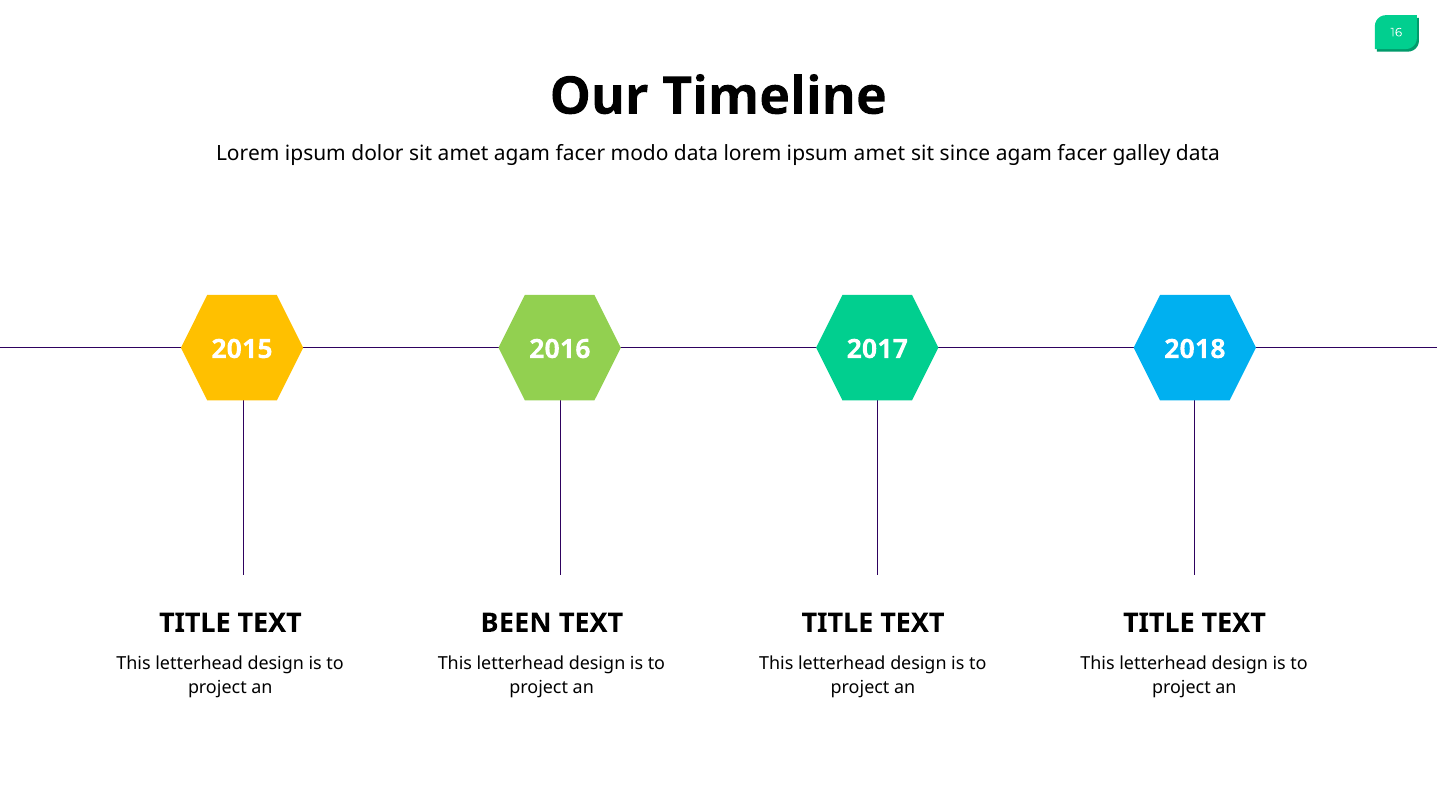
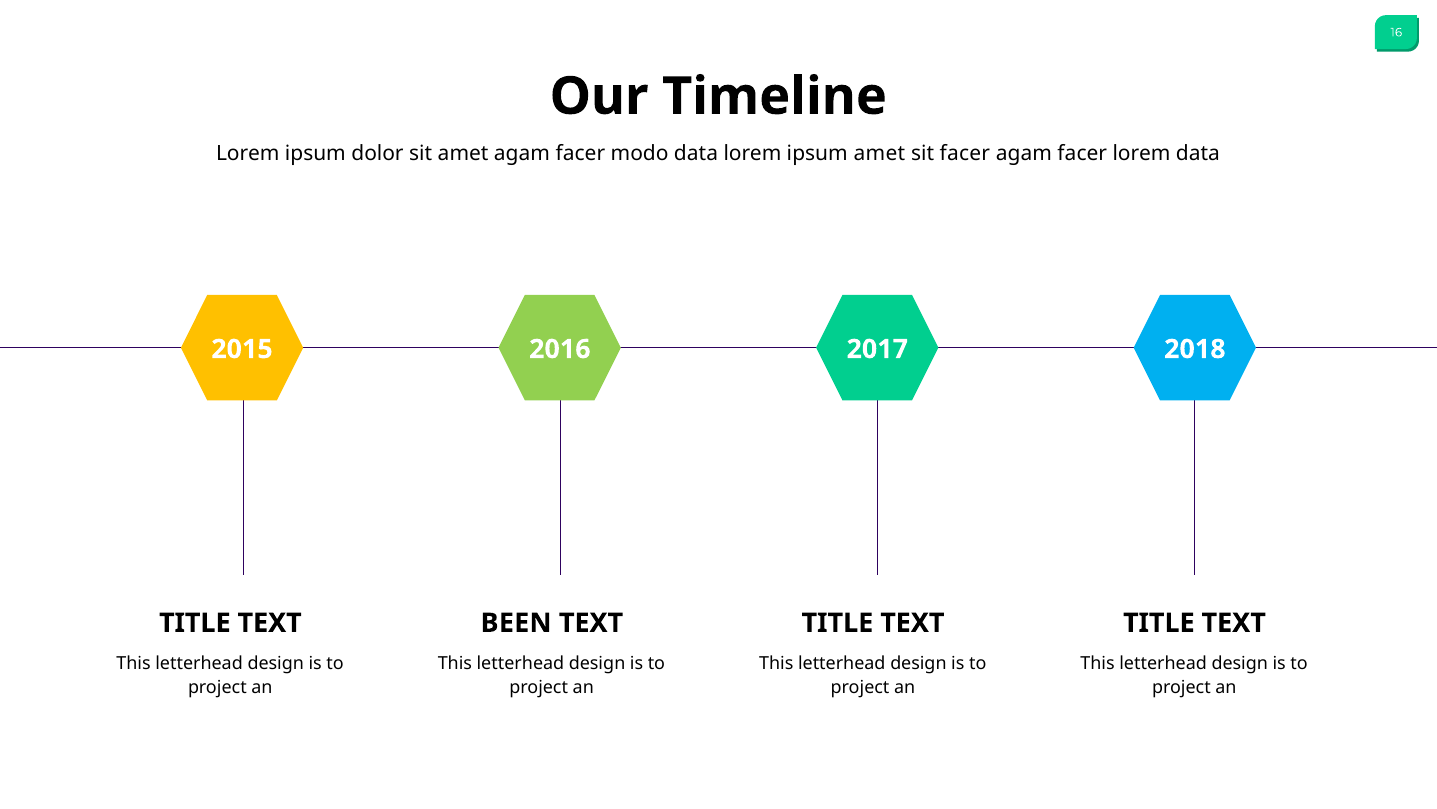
sit since: since -> facer (965, 153)
facer galley: galley -> lorem (1142, 153)
